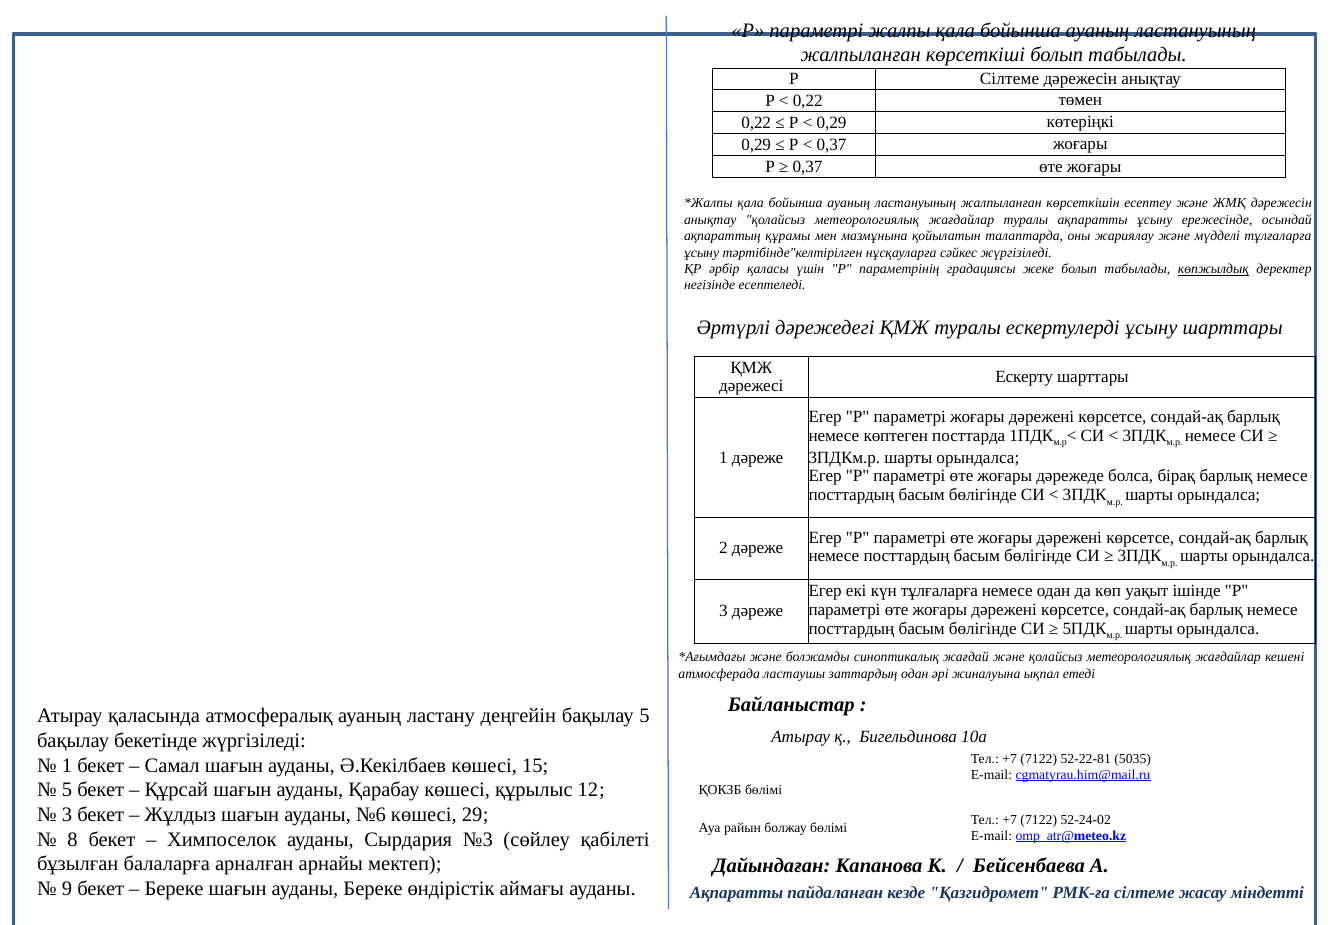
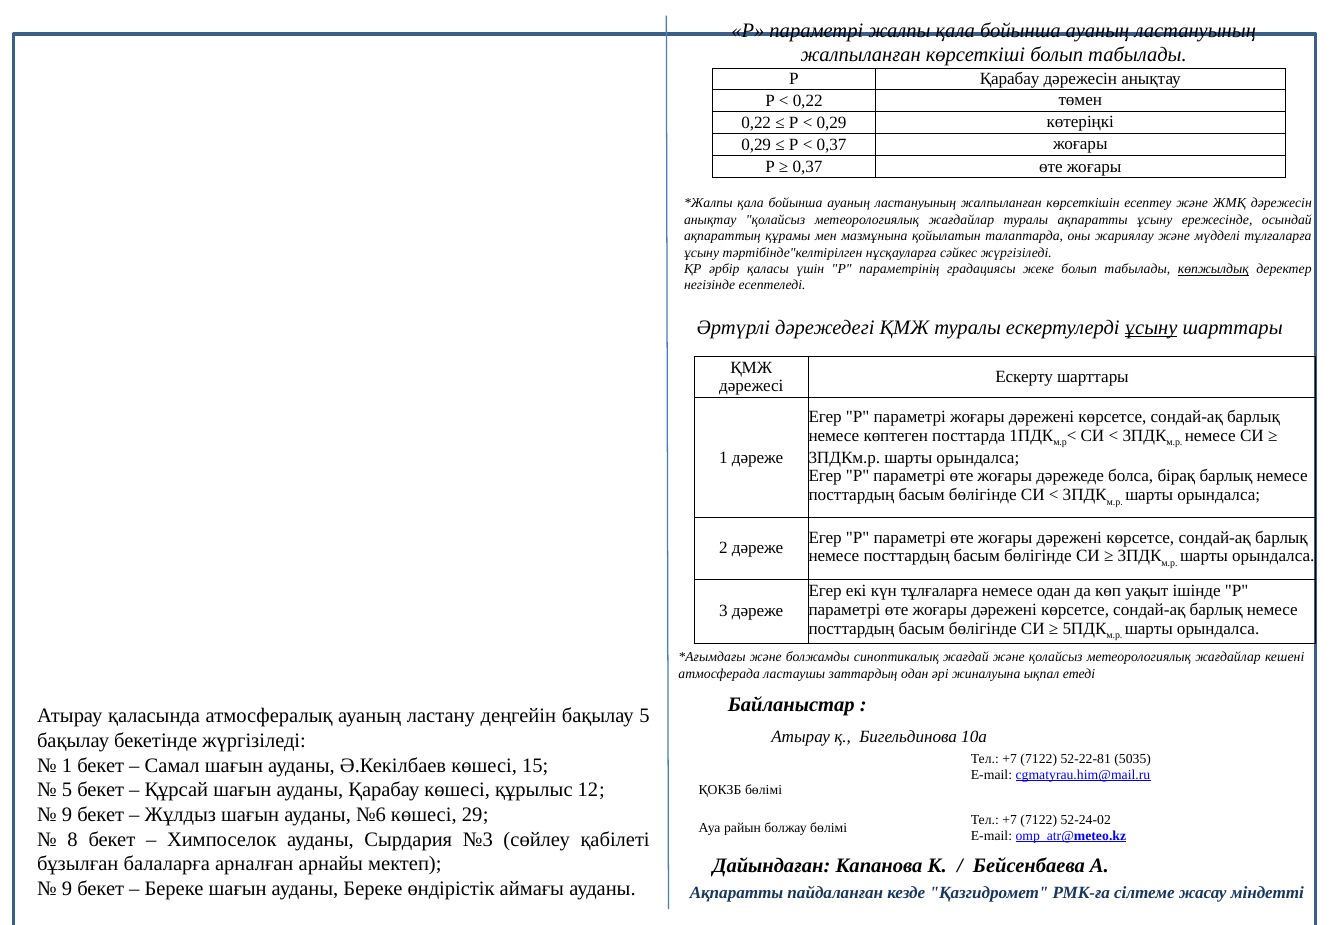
Р Сілтеме: Сілтеме -> Қарабау (1010, 79)
ұсыну underline: none -> present (1151, 328)
3: 3 -> 9 (67, 815)
